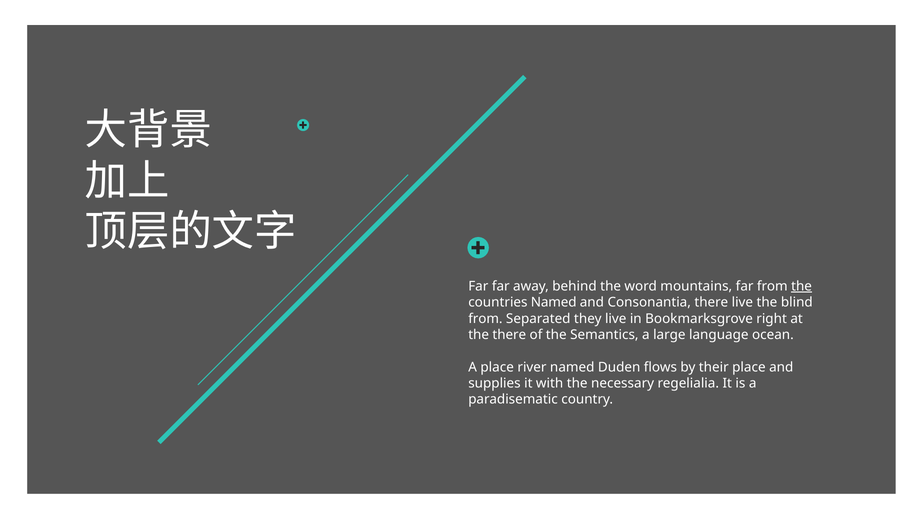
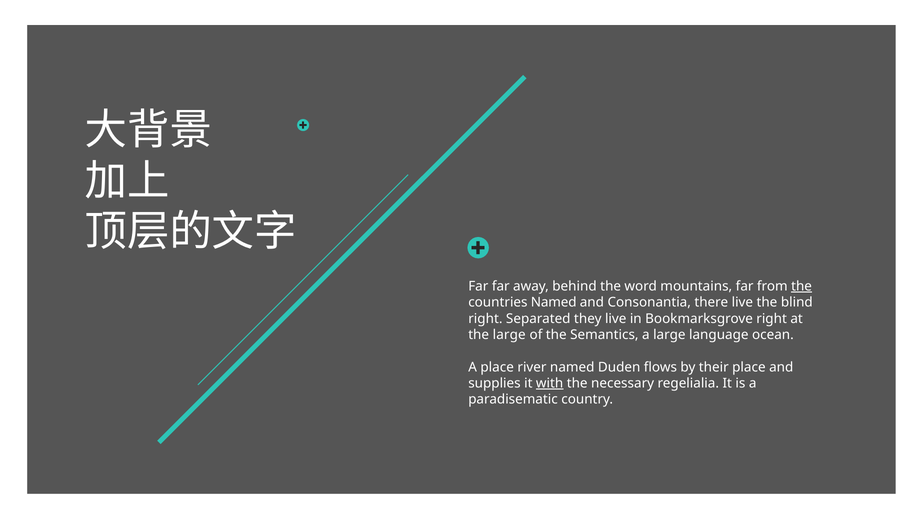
from: from -> right (485, 319)
the there: there -> large (509, 335)
with underline: none -> present (550, 383)
